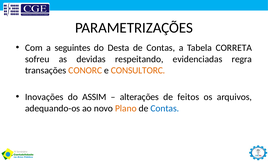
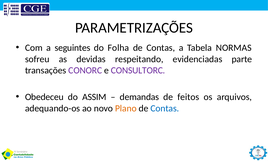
Desta: Desta -> Folha (118, 48)
CORRETA: CORRETA -> NORMAS (234, 48)
regra: regra -> parte (242, 59)
CONORC colour: orange -> purple (85, 70)
CONSULTORC colour: orange -> purple (138, 70)
Inovações: Inovações -> Obedeceu (44, 97)
alterações: alterações -> demandas (139, 97)
